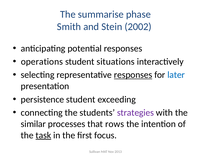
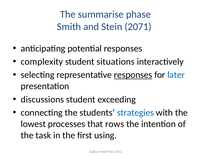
2002: 2002 -> 2071 (138, 27)
operations: operations -> complexity (42, 61)
persistence: persistence -> discussions (42, 99)
strategies colour: purple -> blue (135, 112)
similar: similar -> lowest (33, 123)
task underline: present -> none (43, 135)
focus: focus -> using (105, 135)
